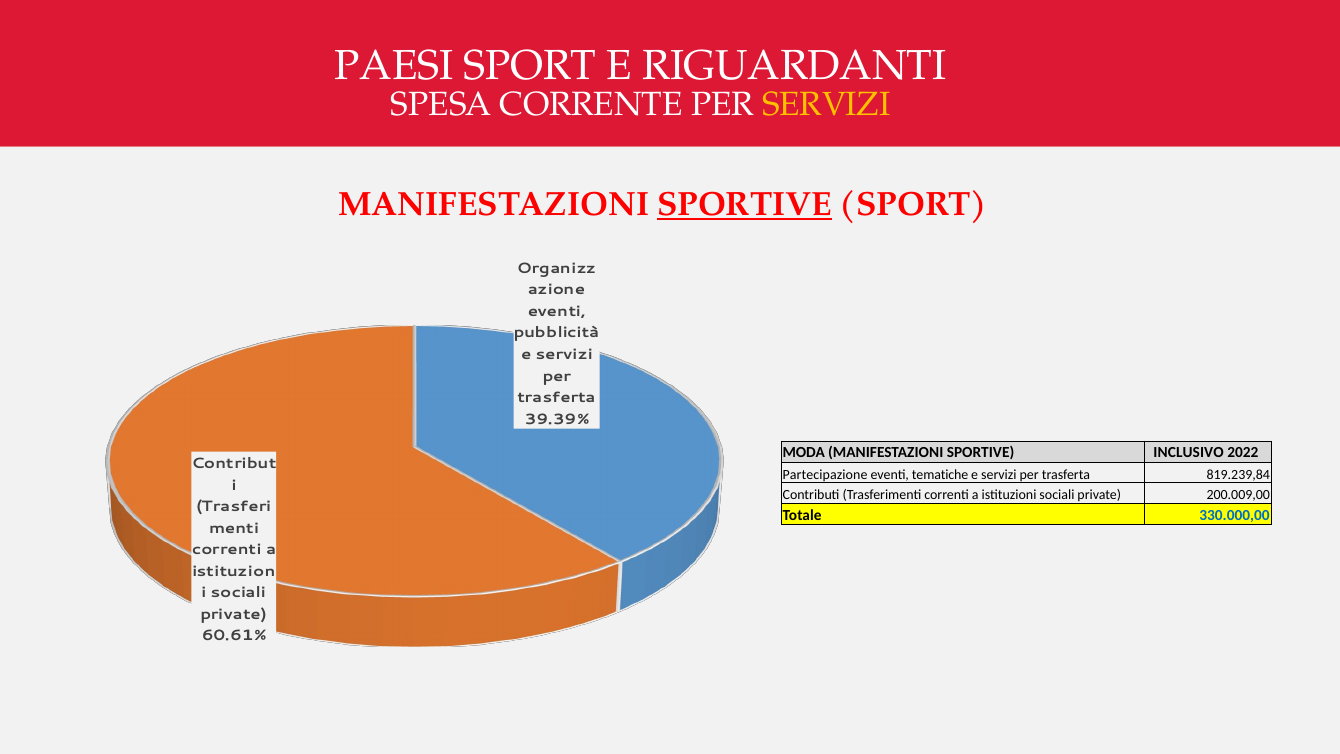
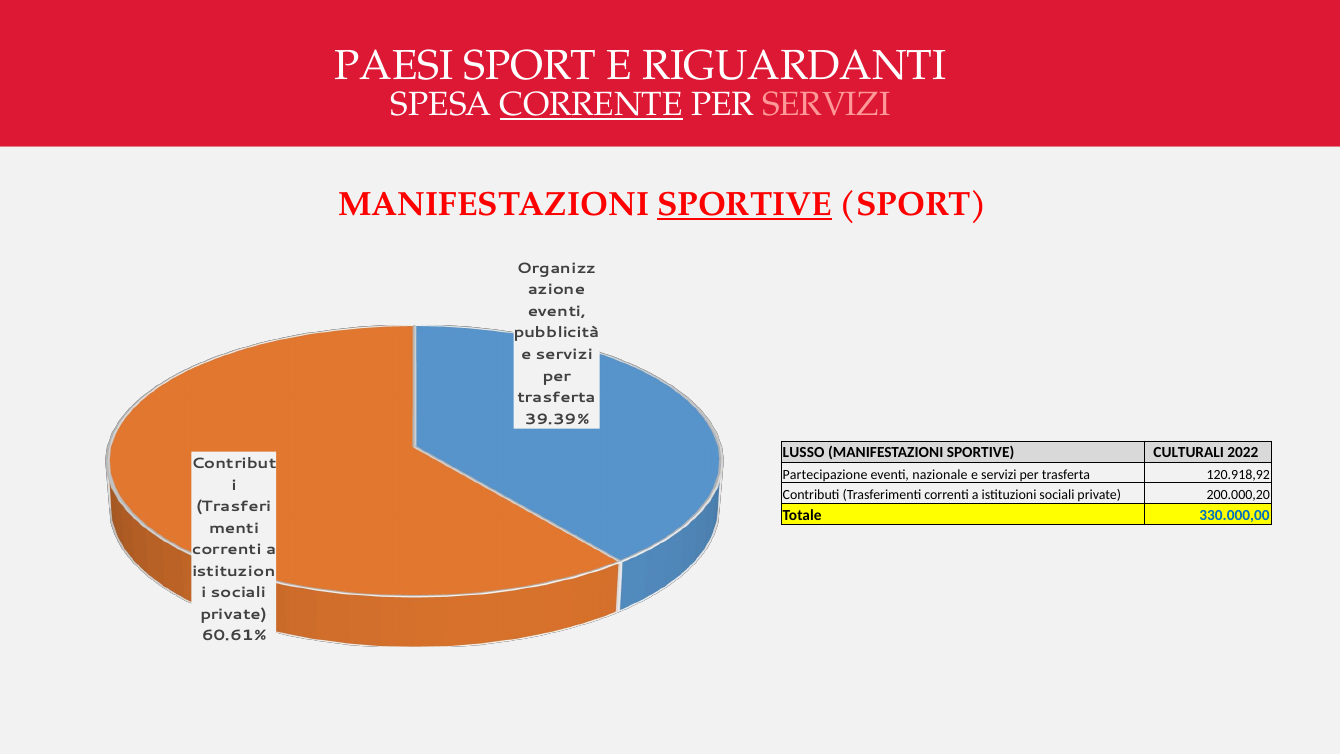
CORRENTE underline: none -> present (591, 104)
SERVIZI colour: yellow -> pink (826, 104)
MODA: MODA -> LUSSO (804, 452)
INCLUSIVO: INCLUSIVO -> CULTURALI (1189, 452)
tematiche: tematiche -> nazionale (940, 474)
819.239,84: 819.239,84 -> 120.918,92 (1238, 474)
200.009,00: 200.009,00 -> 200.000,20 (1238, 495)
